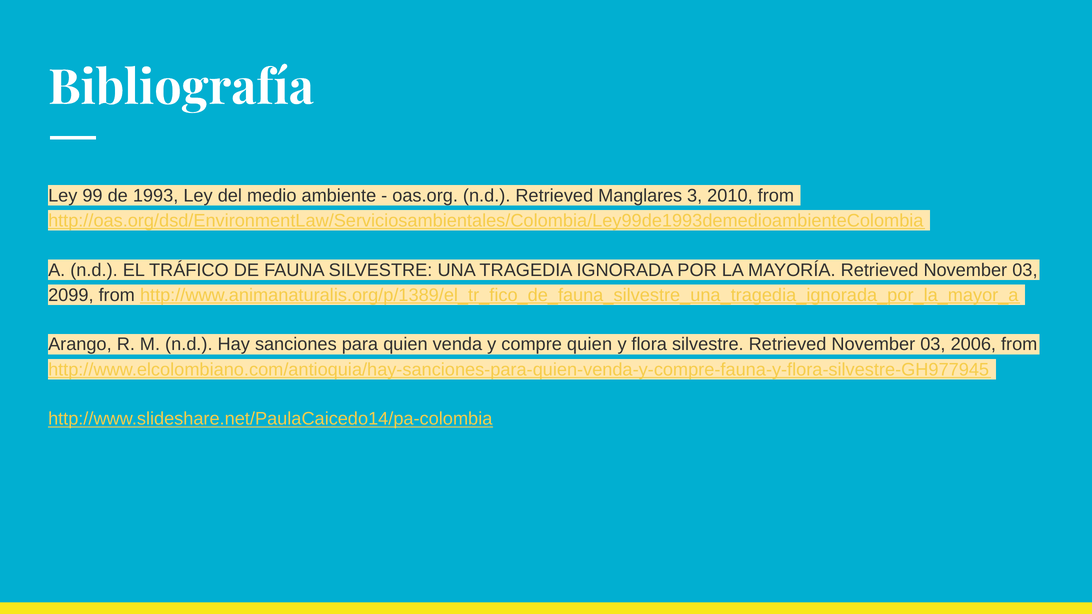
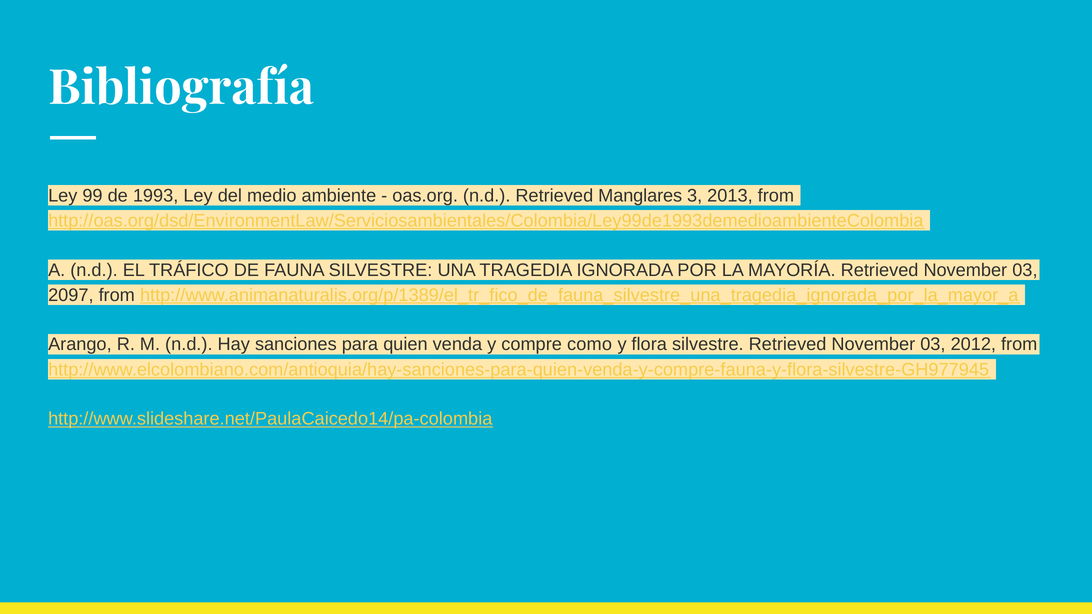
2010: 2010 -> 2013 (730, 196)
2099: 2099 -> 2097 (71, 295)
compre quien: quien -> como (590, 345)
2006: 2006 -> 2012 (973, 345)
